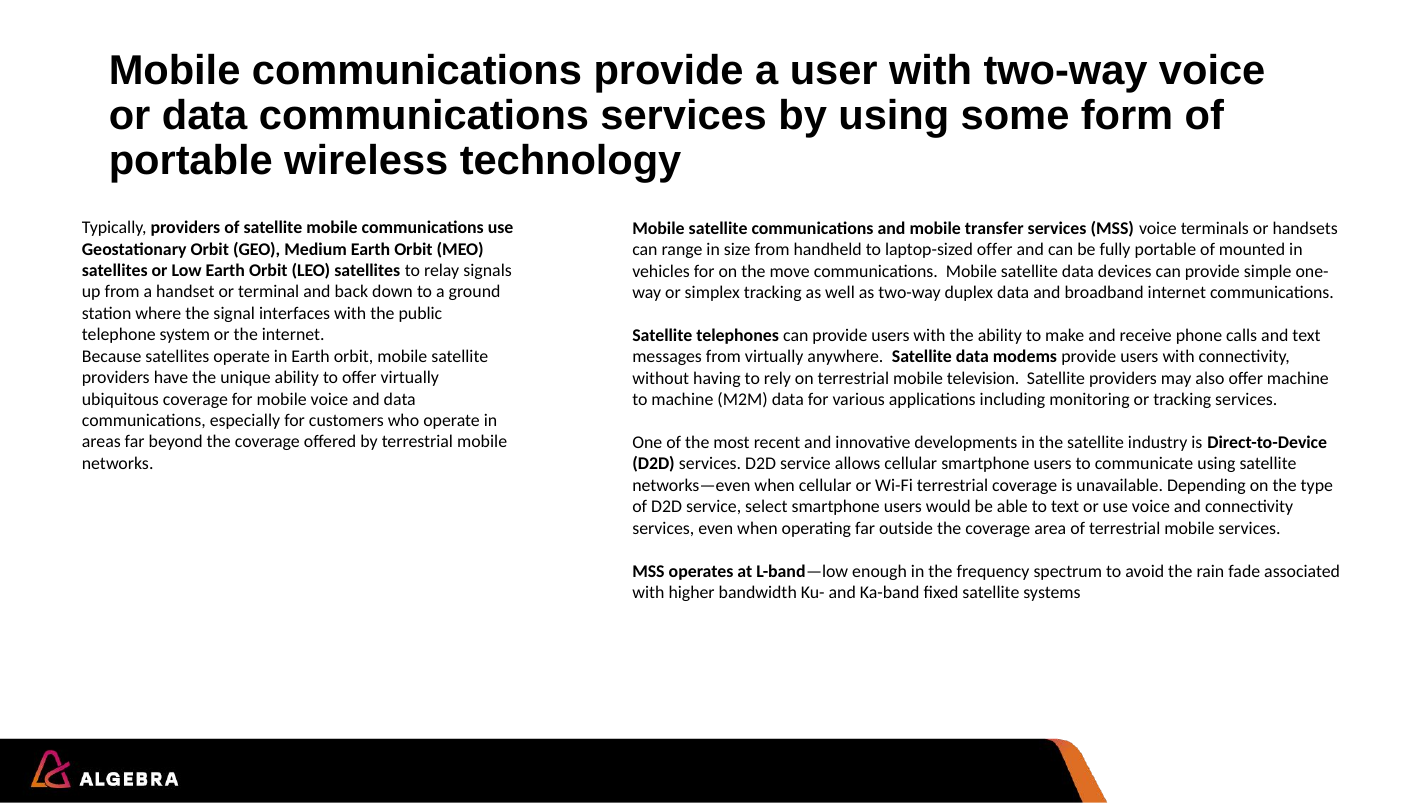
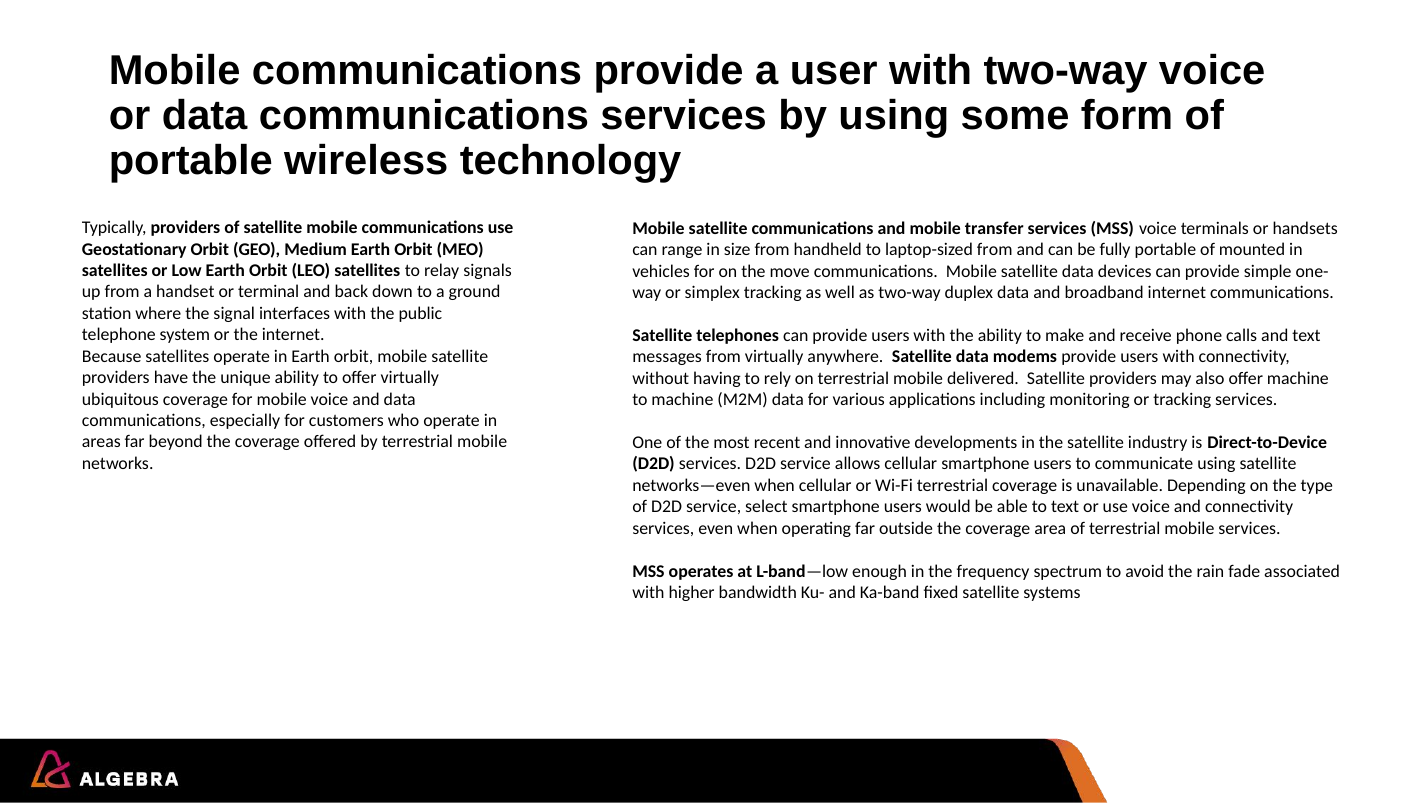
laptop-sized offer: offer -> from (995, 250)
television: television -> delivered (983, 379)
